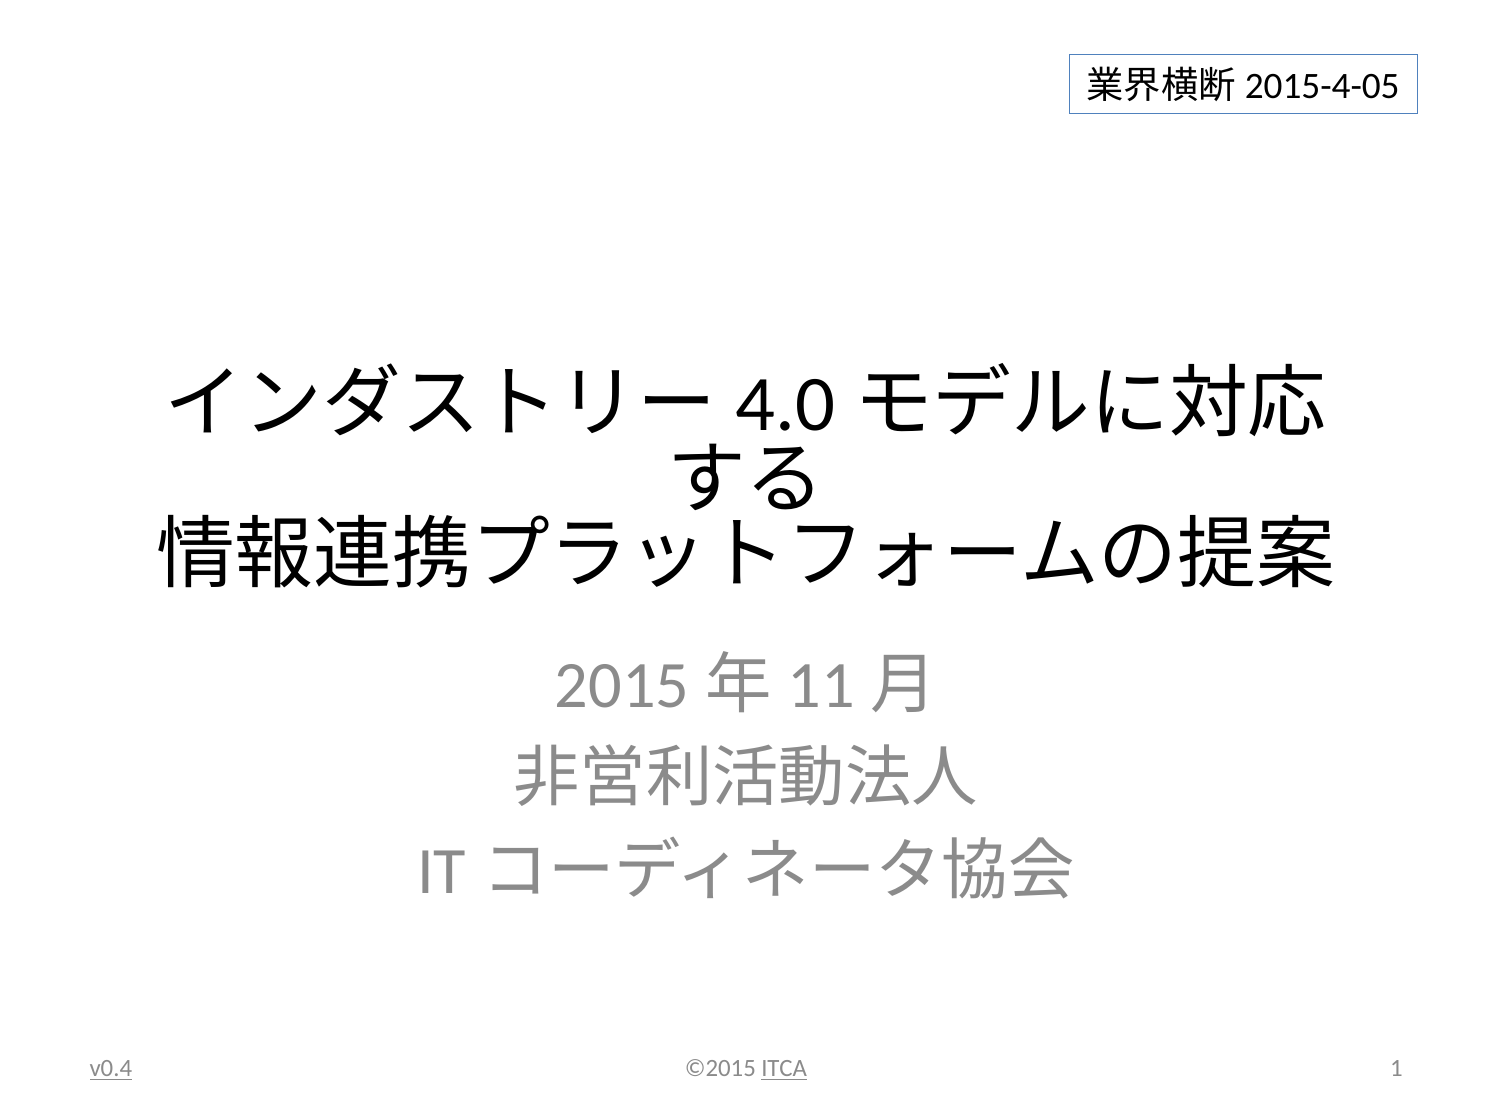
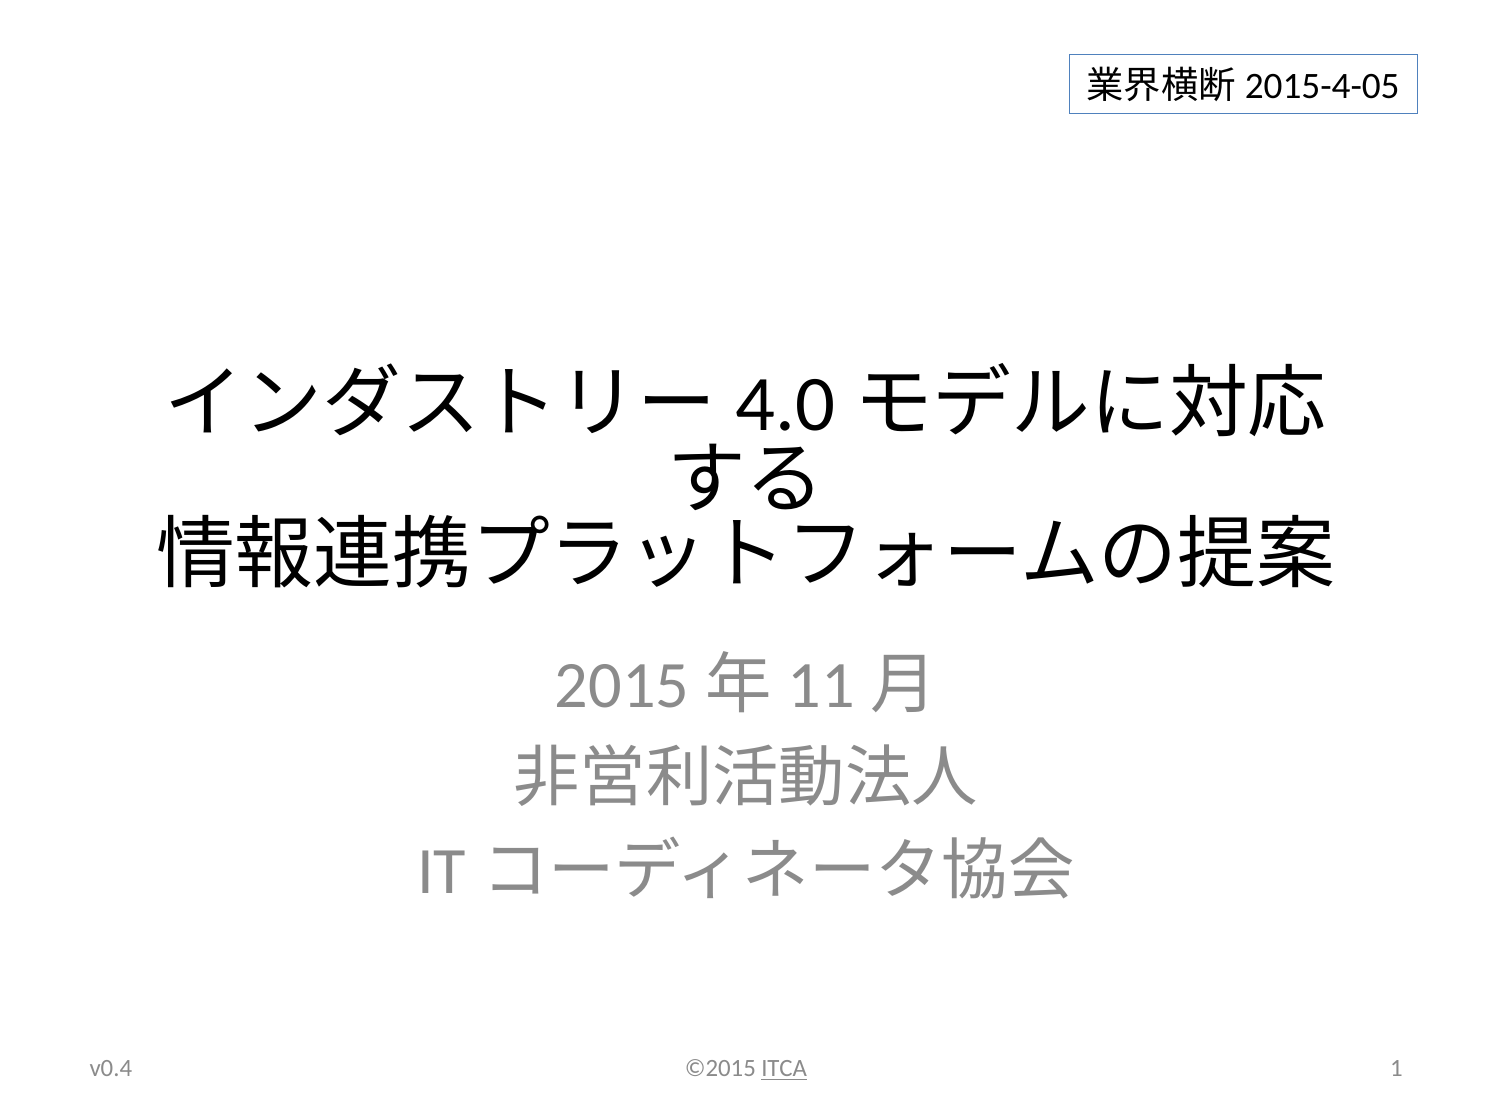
v0.4 underline: present -> none (111, 1069)
